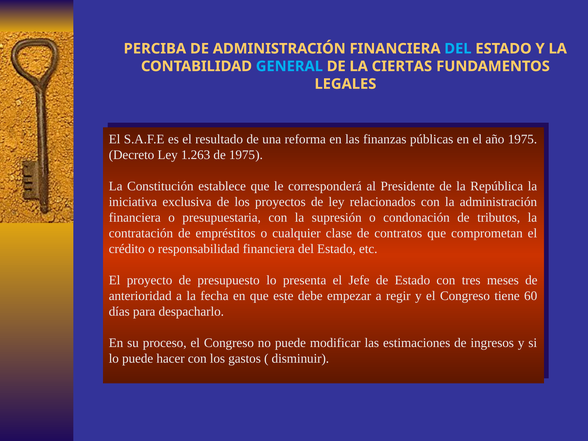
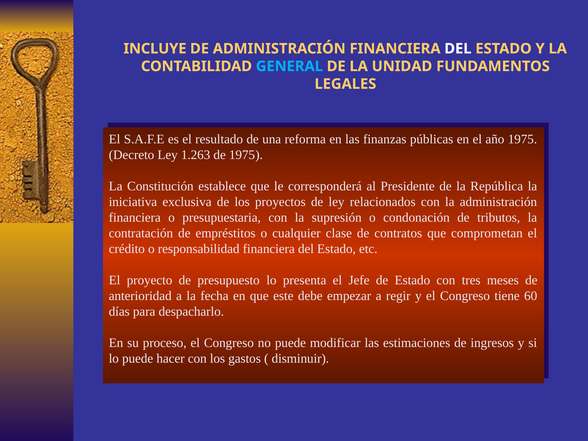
PERCIBA: PERCIBA -> INCLUYE (155, 49)
DEL colour: light blue -> white (458, 49)
CIERTAS: CIERTAS -> UNIDAD (402, 66)
